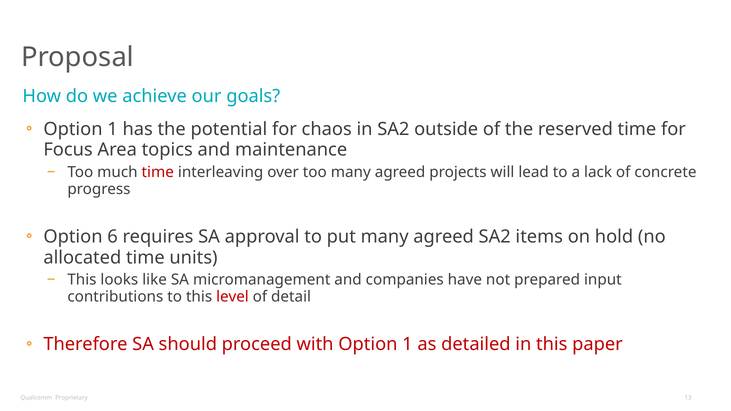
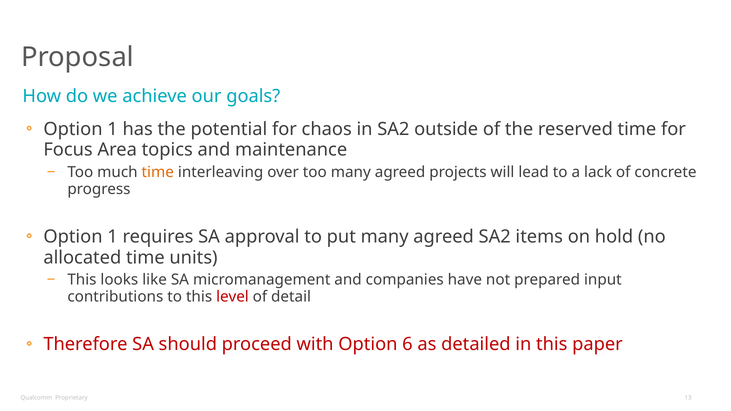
time colour: red -> orange (158, 172)
6: 6 -> 1 (113, 237)
with Option 1: 1 -> 6 (407, 344)
